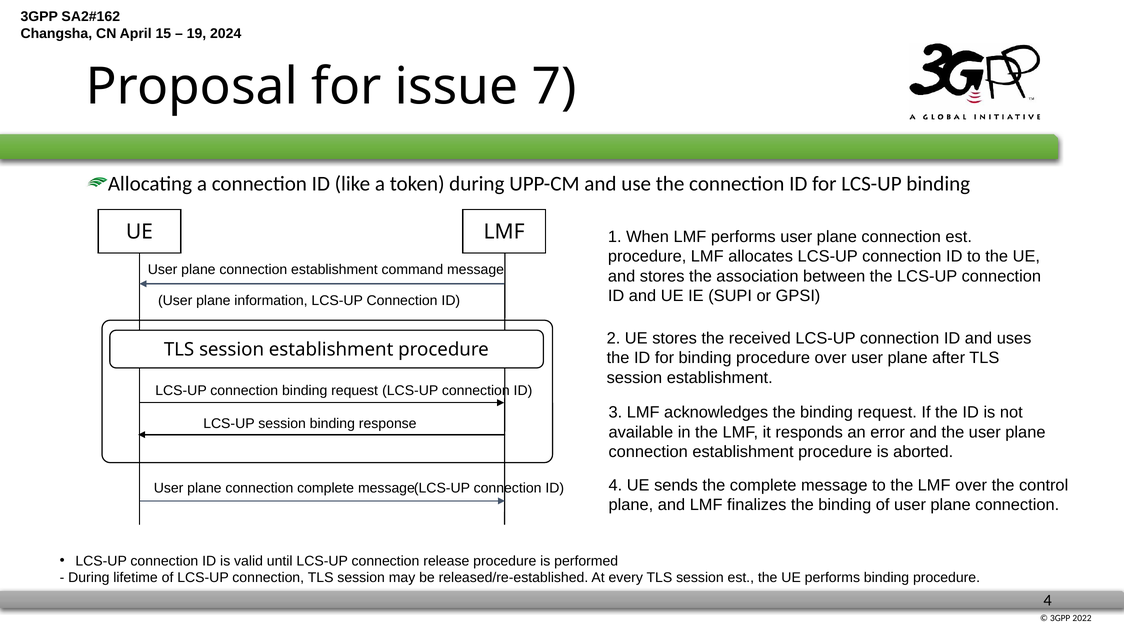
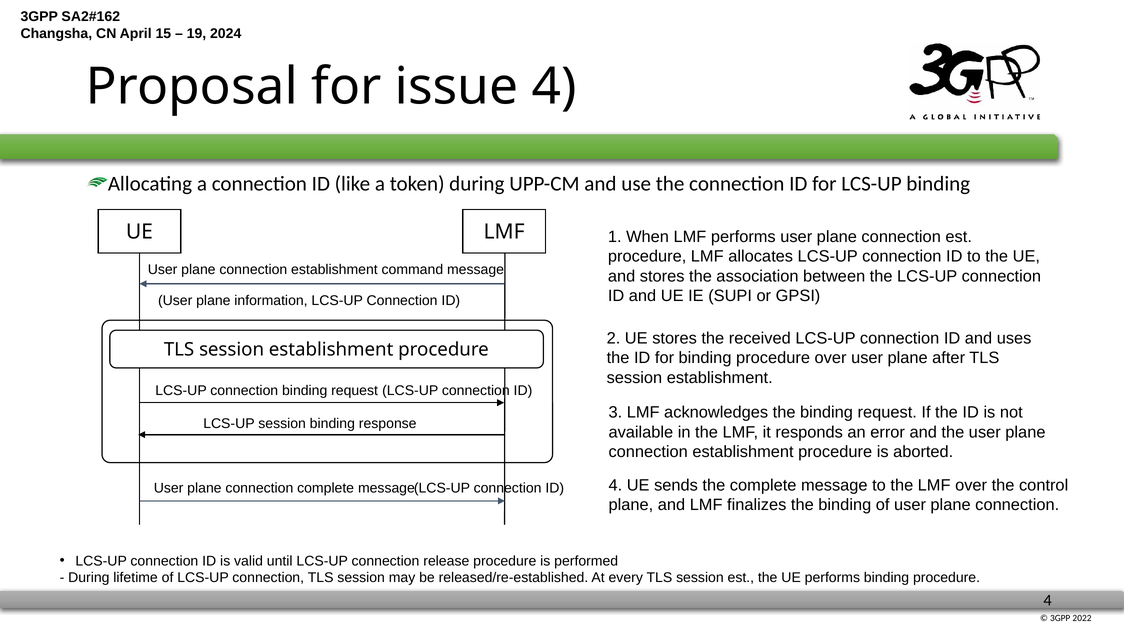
issue 7: 7 -> 4 (554, 87)
